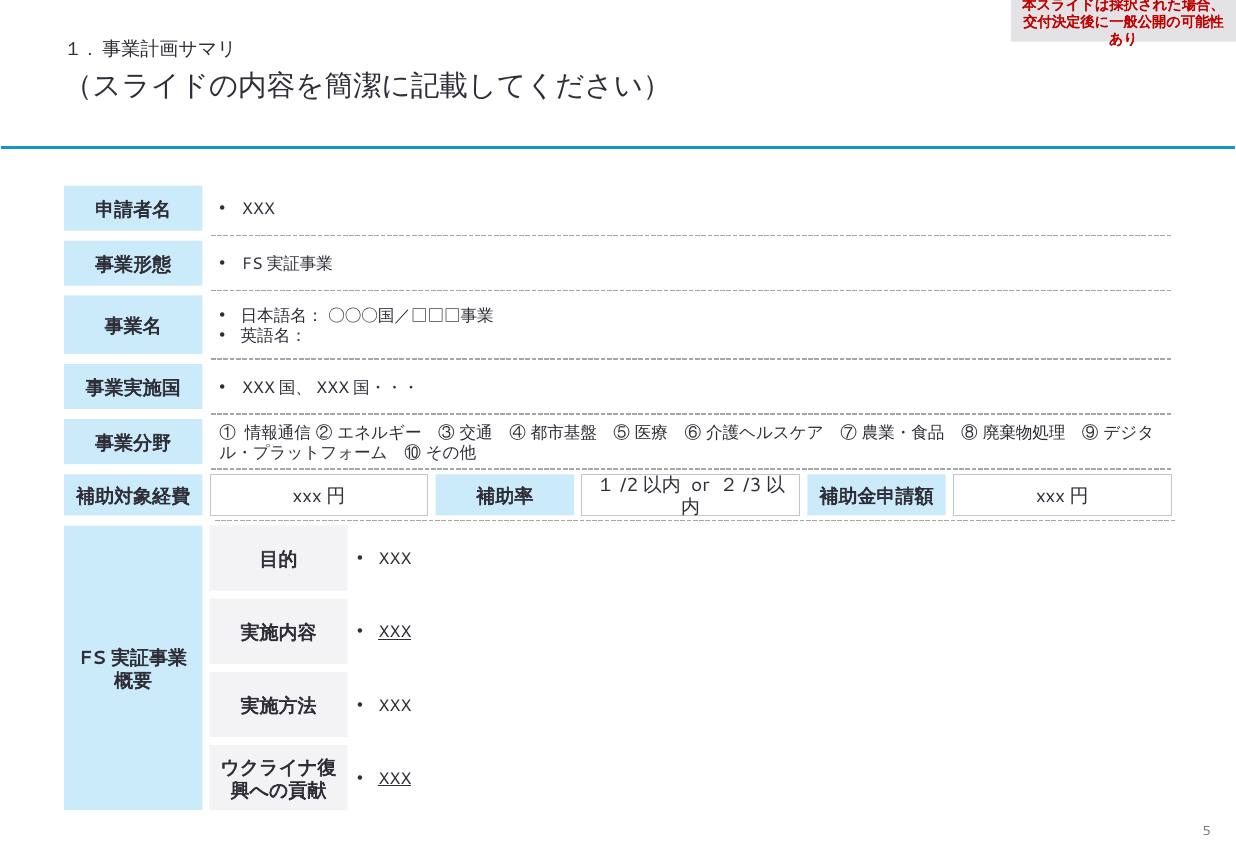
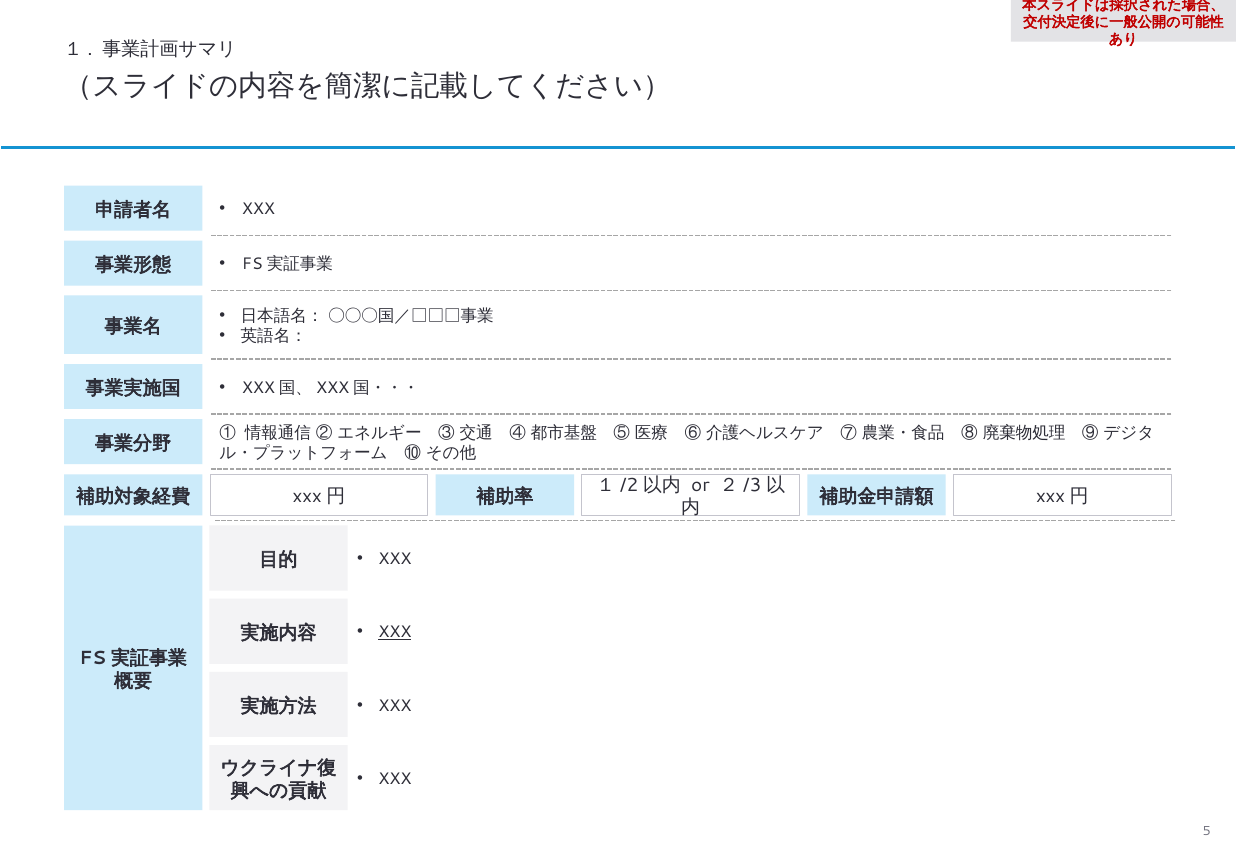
XXX underline: present -> none (395, 779)
